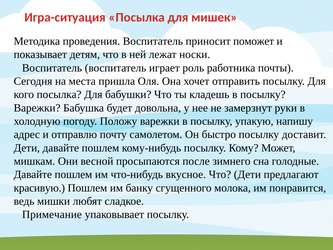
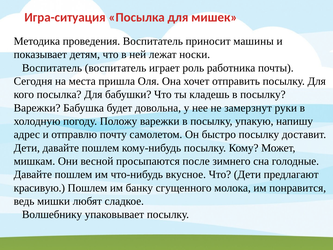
поможет: поможет -> машины (254, 41)
Примечание: Примечание -> Волшебнику (52, 214)
